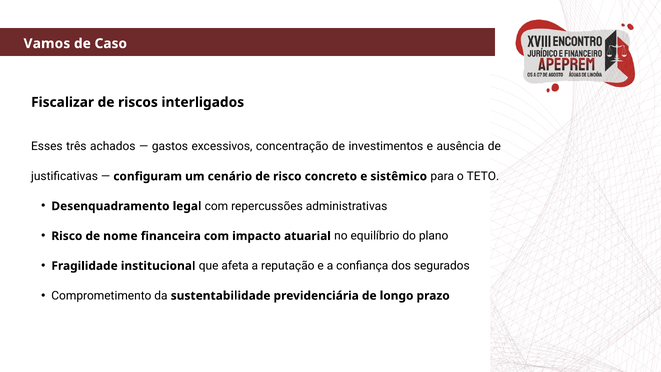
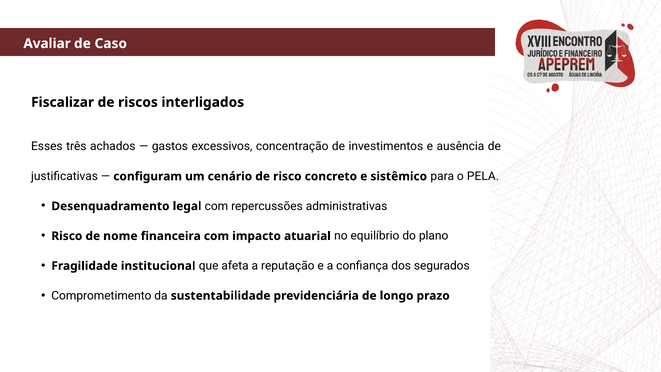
Vamos: Vamos -> Avaliar (47, 44)
TETO: TETO -> PELA (483, 176)
